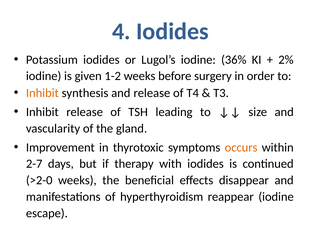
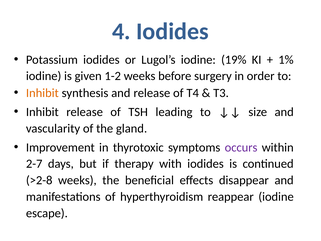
36%: 36% -> 19% (234, 60)
2%: 2% -> 1% (286, 60)
occurs colour: orange -> purple (241, 147)
>2-0: >2-0 -> >2-8 (39, 180)
